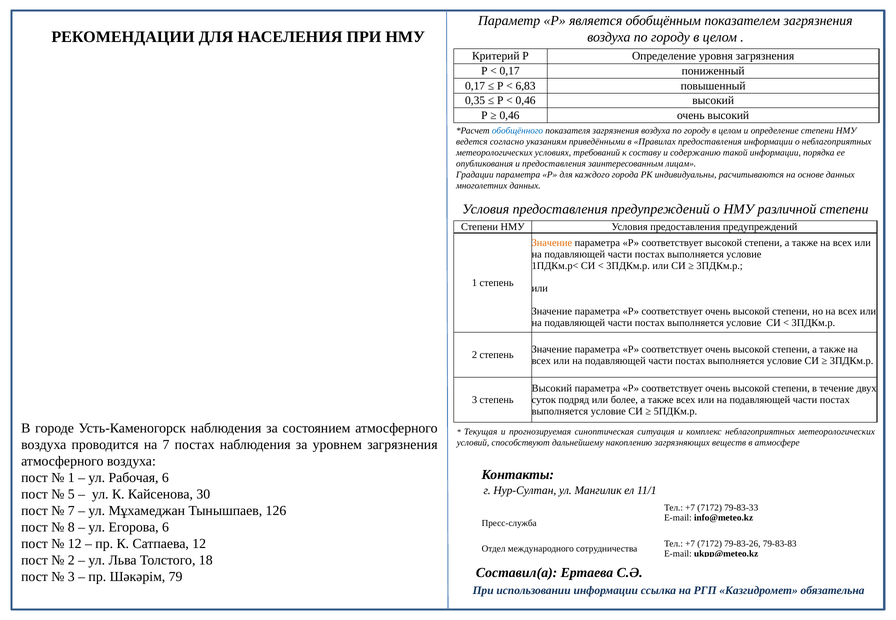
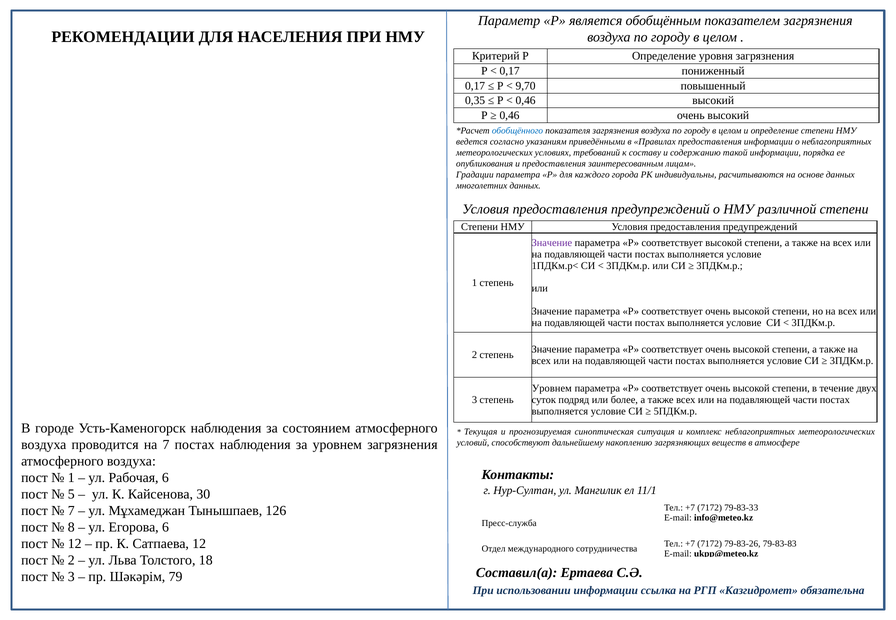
6,83: 6,83 -> 9,70 (526, 86)
Значение colour: orange -> purple (552, 243)
Высокий: Высокий -> Уровнем (552, 388)
